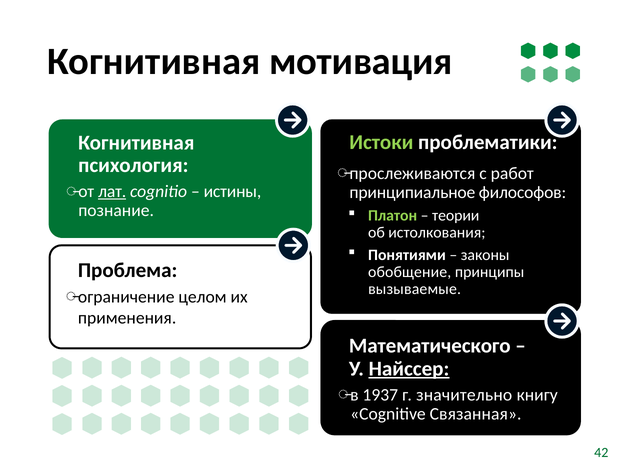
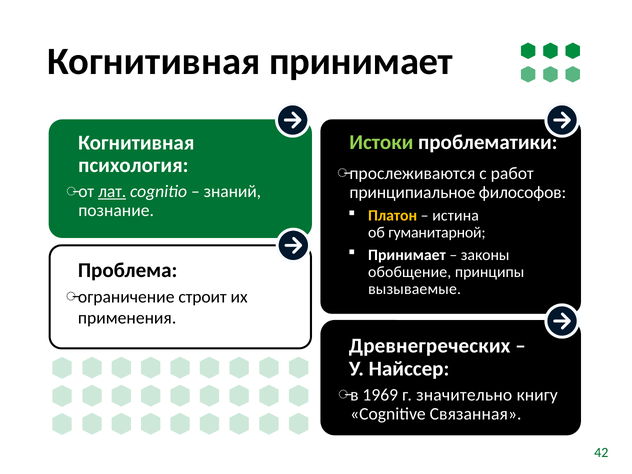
Когнитивная мотивация: мотивация -> принимает (361, 62)
истины: истины -> знаний (232, 192)
Платон colour: light green -> yellow (393, 216)
теории: теории -> истина (456, 216)
истолкования: истолкования -> гуманитарной (437, 233)
Понятиями: Понятиями -> Принимает (407, 255)
целом: целом -> строит (203, 297)
Математического: Математического -> Древнегреческих (430, 346)
Найссер underline: present -> none (409, 369)
1937: 1937 -> 1969 (380, 395)
